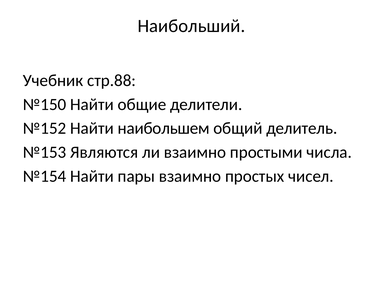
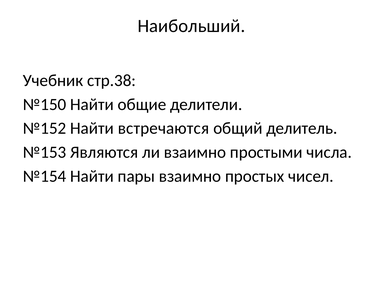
стр.88: стр.88 -> стр.38 (112, 80)
наибольшем: наибольшем -> встречаются (163, 128)
